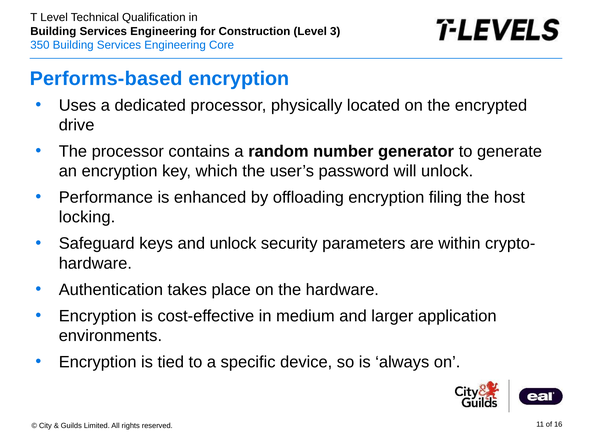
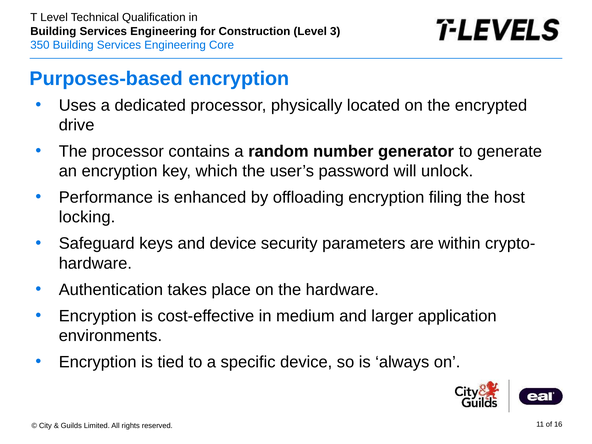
Performs-based: Performs-based -> Purposes-based (106, 78)
and unlock: unlock -> device (233, 244)
